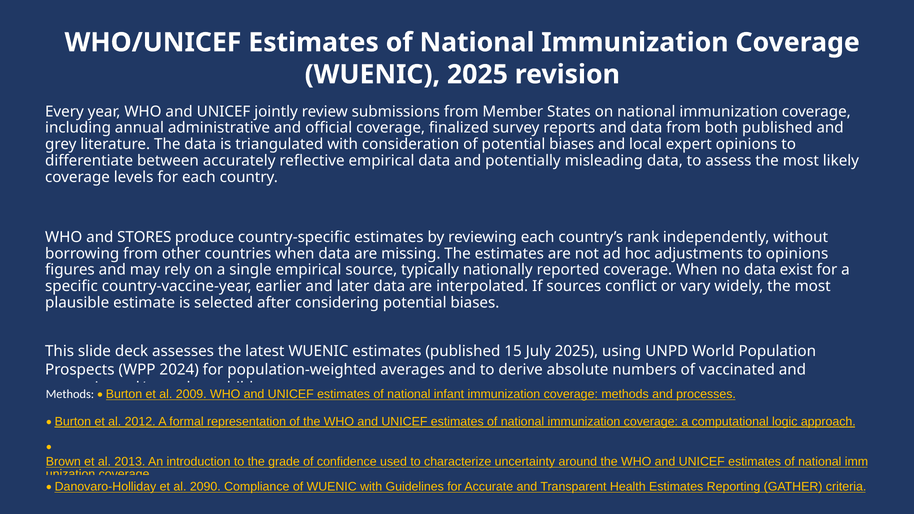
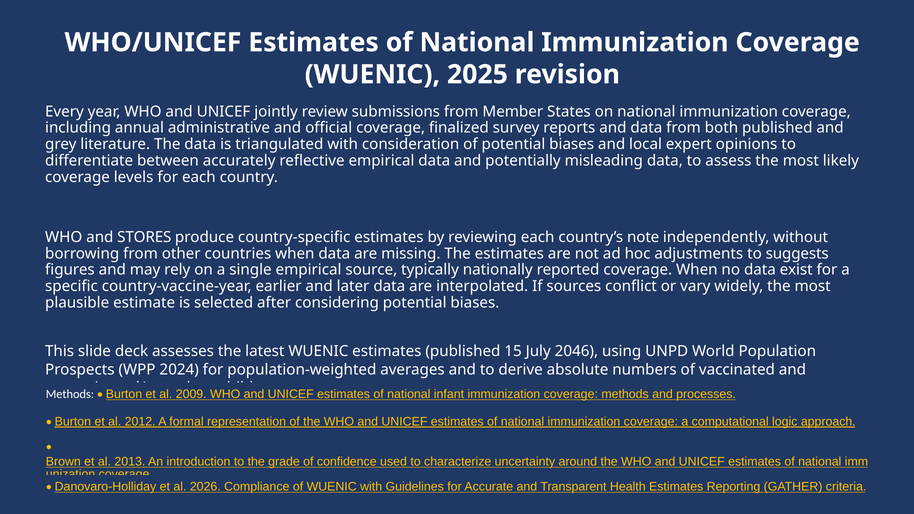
rank: rank -> note (643, 237)
to opinions: opinions -> suggests (797, 254)
July 2025: 2025 -> 2046 (576, 351)
2090: 2090 -> 2026 (205, 487)
